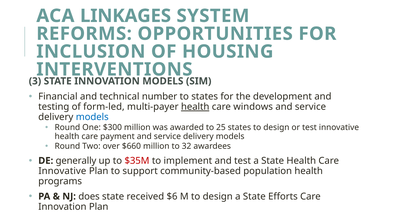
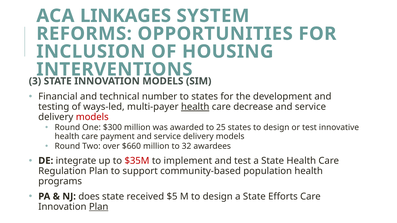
form-led: form-led -> ways-led (104, 107)
windows: windows -> decrease (253, 107)
models colour: blue -> red (92, 117)
generally: generally -> integrate (76, 161)
Innovative: Innovative -> Regulation (62, 171)
$6: $6 -> $5 (172, 197)
Plan underline: none -> present (99, 207)
